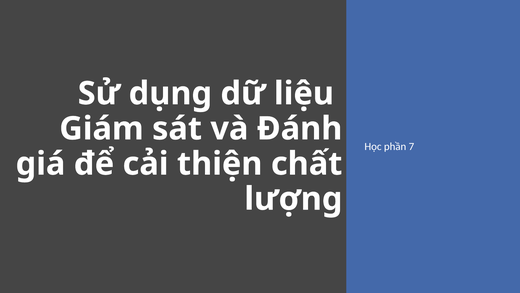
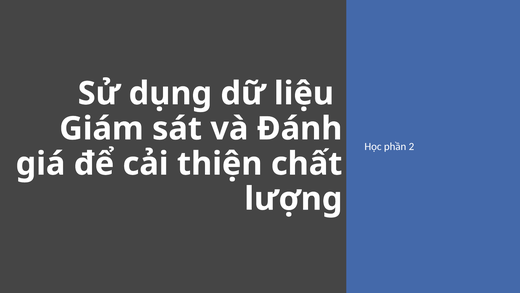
7: 7 -> 2 (411, 146)
